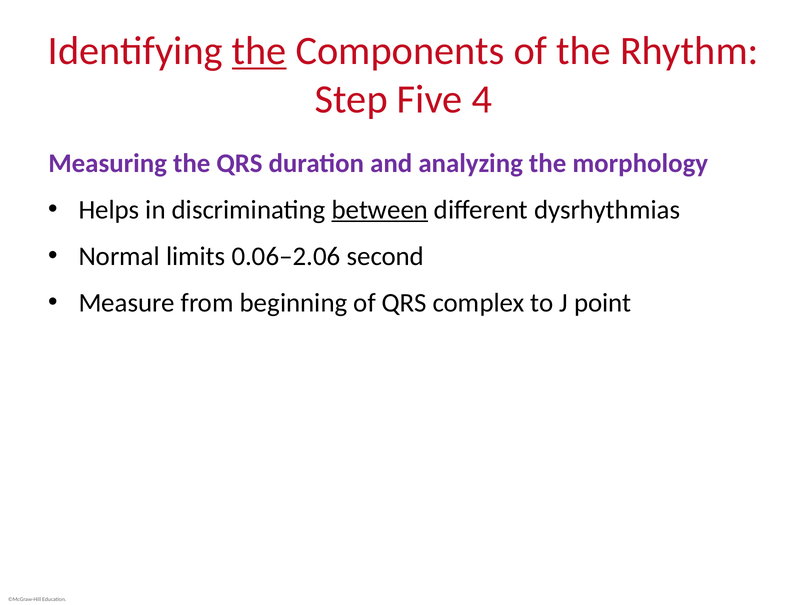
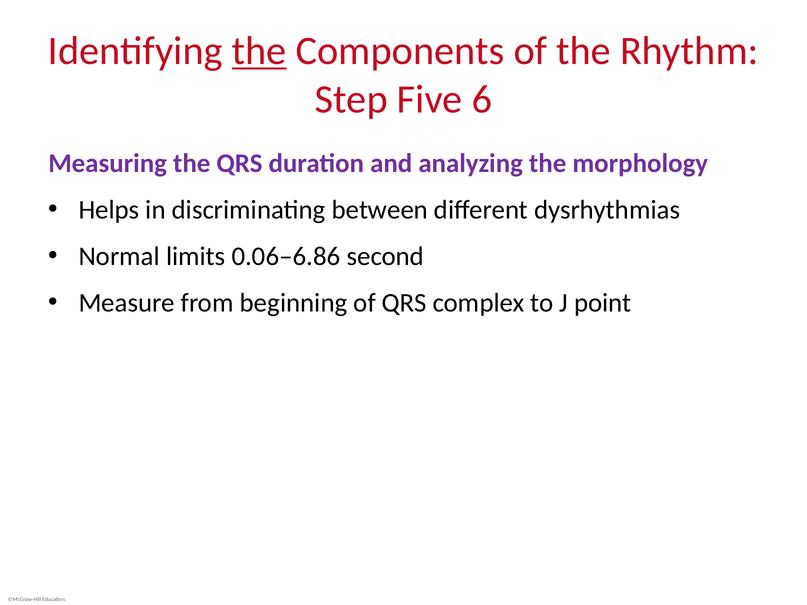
4: 4 -> 6 (482, 100)
between underline: present -> none (380, 210)
0.06‒2.06: 0.06‒2.06 -> 0.06‒6.86 (286, 256)
